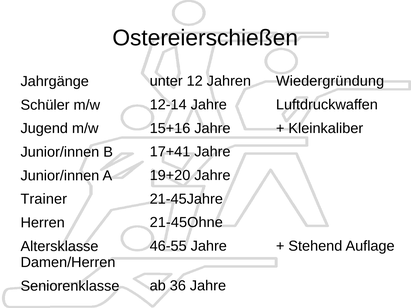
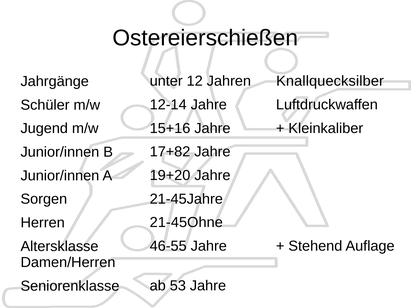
Wiedergründung: Wiedergründung -> Knallquecksilber (330, 81)
17+41: 17+41 -> 17+82 (170, 152)
Trainer: Trainer -> Sorgen (44, 199)
36: 36 -> 53 (178, 286)
